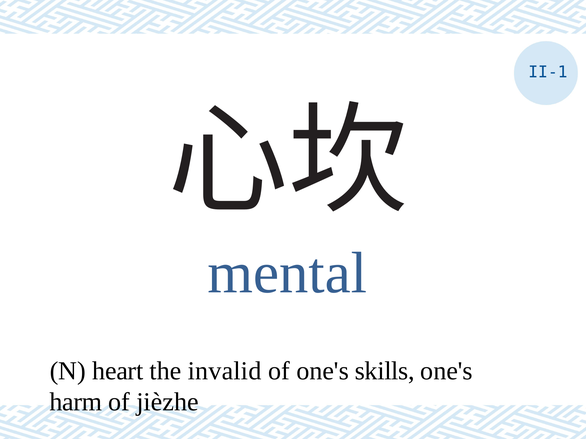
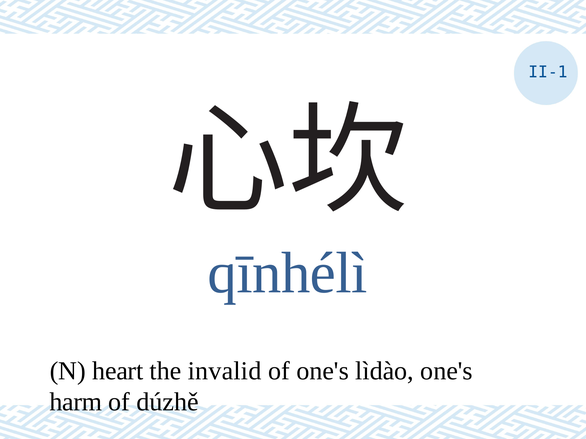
mental: mental -> qīnhélì (287, 274)
skills: skills -> lìdào (385, 371)
jièzhe: jièzhe -> dúzhě (168, 402)
